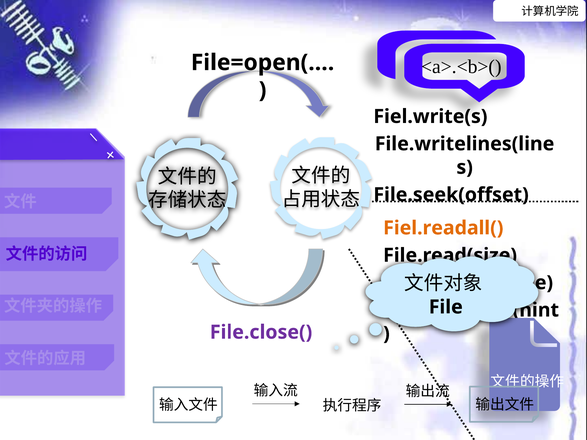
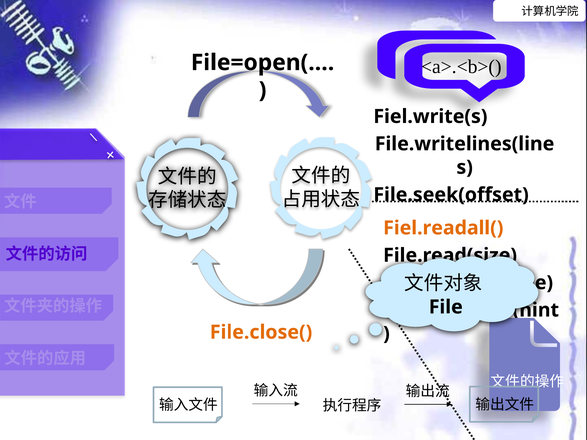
File.close( colour: purple -> orange (261, 332)
